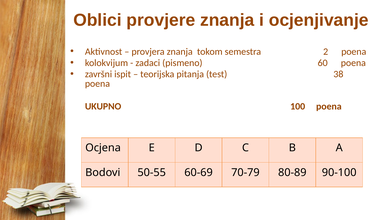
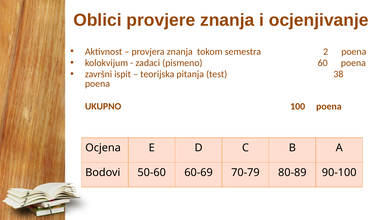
50-55: 50-55 -> 50-60 (152, 173)
